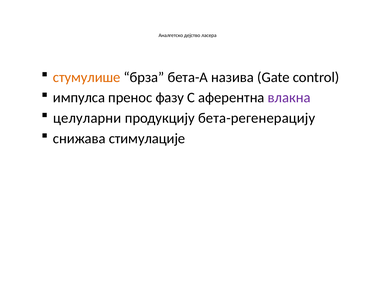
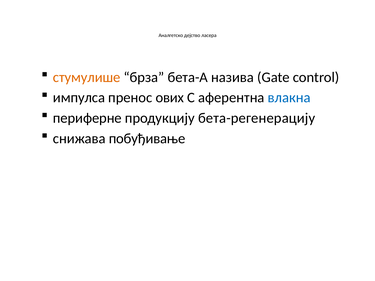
фазу: фазу -> ових (170, 98)
влакна colour: purple -> blue (289, 98)
целуларни: целуларни -> периферне (87, 118)
стимулације: стимулације -> побуђивање (147, 139)
